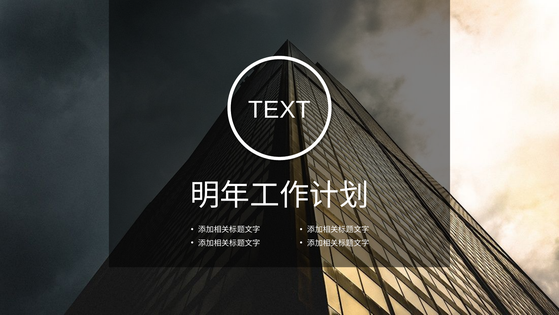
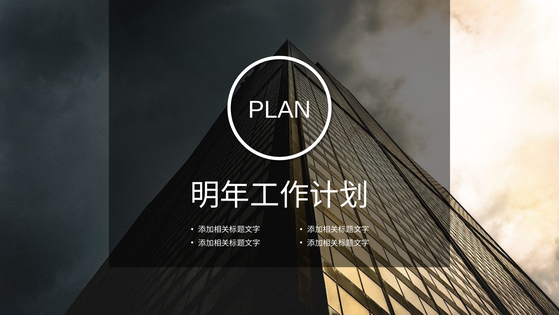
TEXT: TEXT -> PLAN (280, 110)
